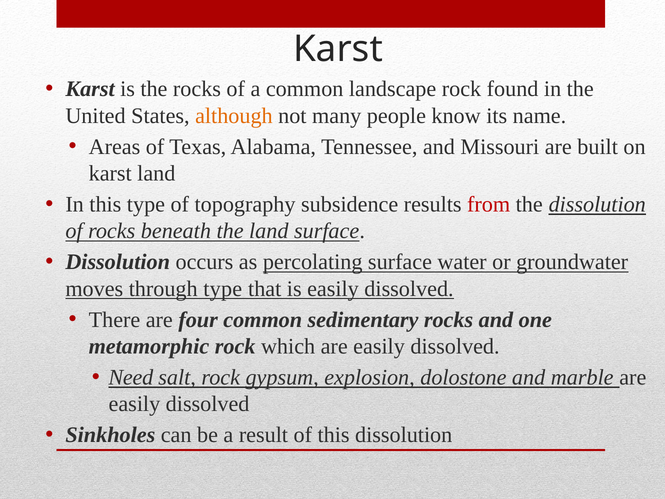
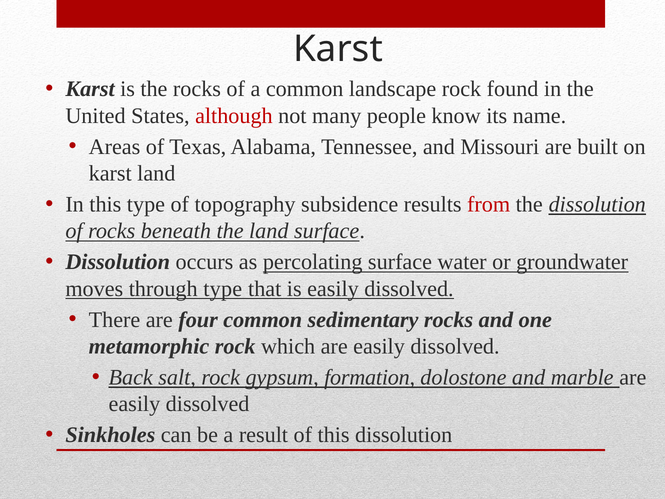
although colour: orange -> red (234, 116)
Need: Need -> Back (131, 377)
explosion: explosion -> formation (370, 377)
